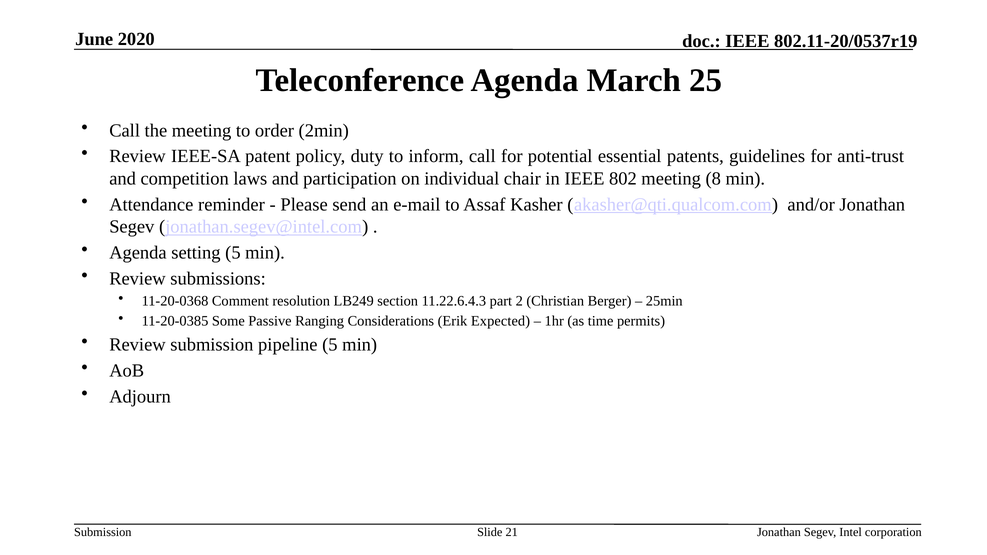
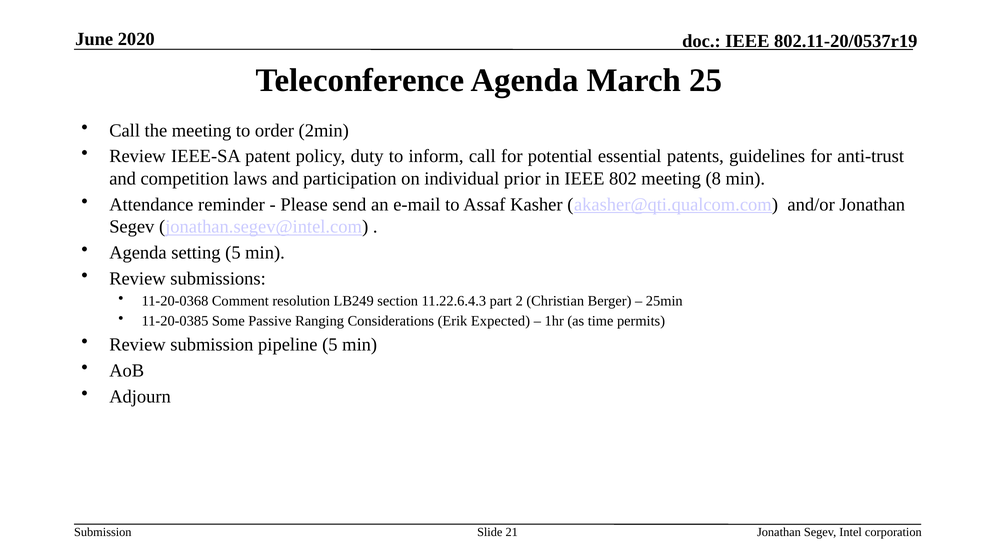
chair: chair -> prior (522, 179)
